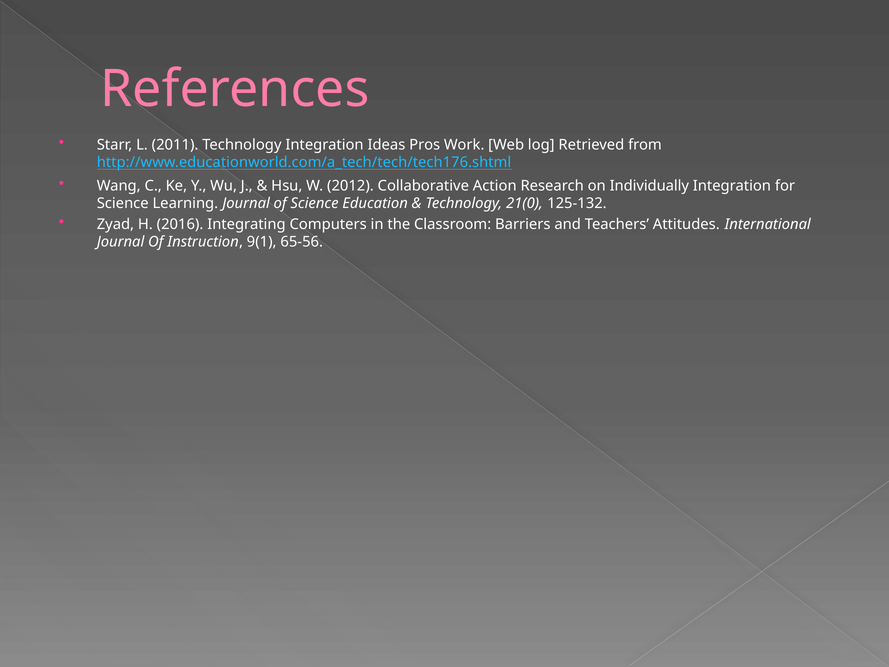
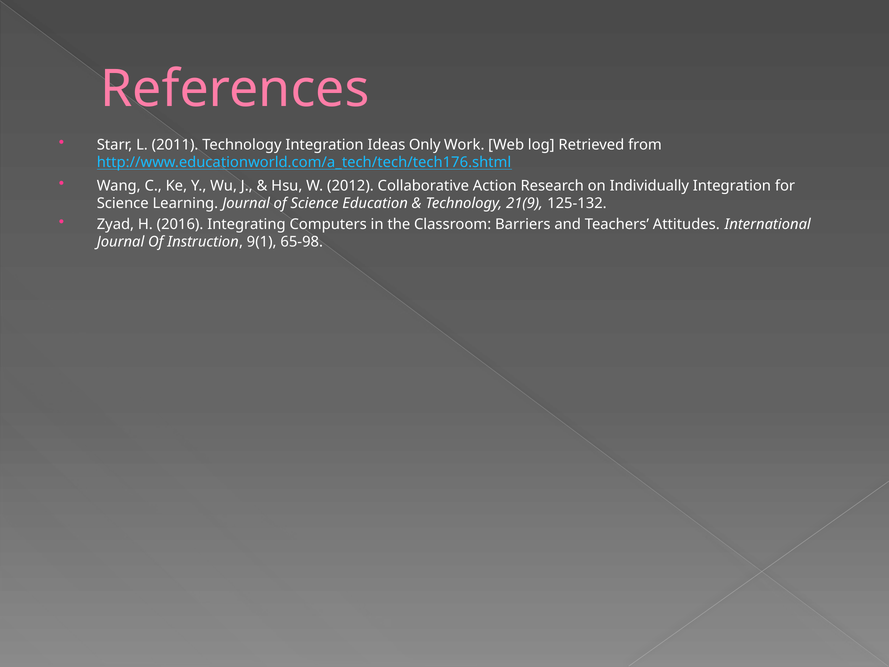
Pros: Pros -> Only (425, 145)
21(0: 21(0 -> 21(9 (524, 203)
65-56: 65-56 -> 65-98 (302, 242)
